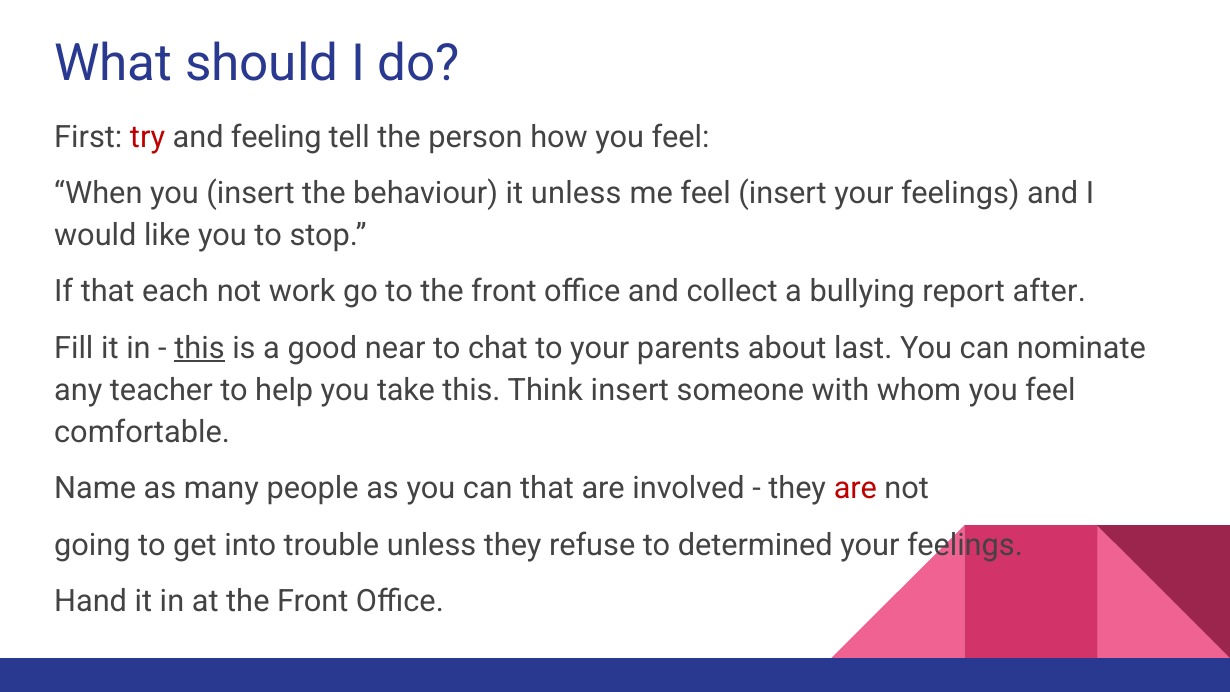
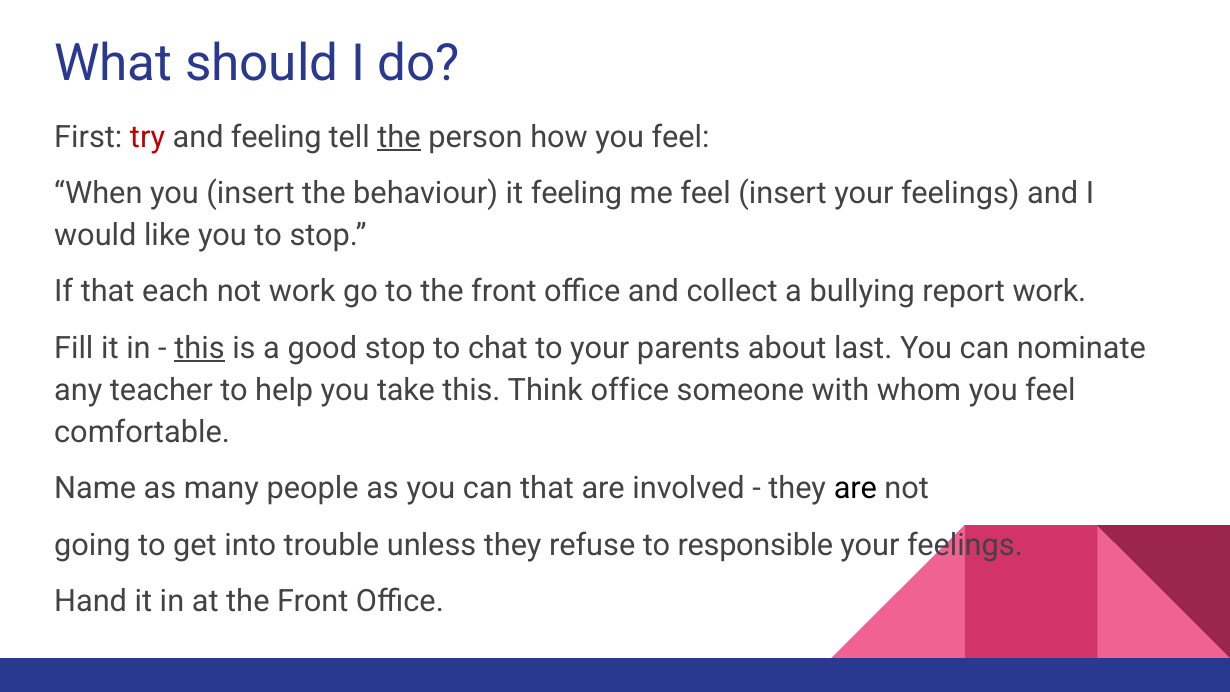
the underline: none -> present (399, 137)
it unless: unless -> feeling (576, 193)
report after: after -> work (1049, 292)
good near: near -> stop (395, 348)
Think insert: insert -> office (630, 390)
are colour: red -> black (855, 489)
determined: determined -> responsible (755, 545)
